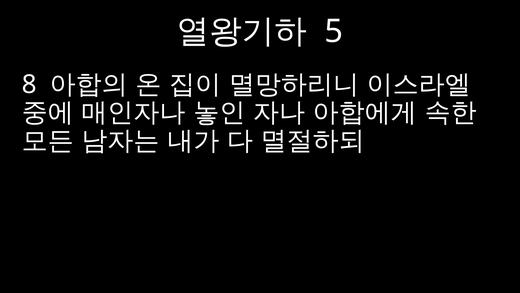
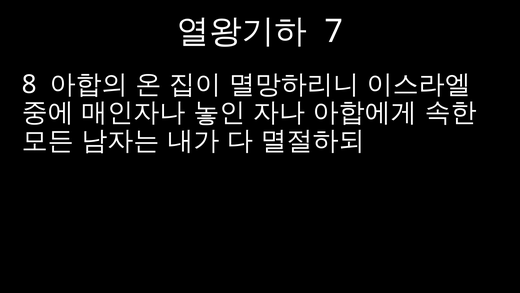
5: 5 -> 7 (334, 31)
